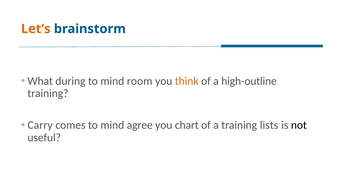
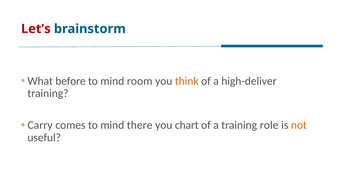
Let’s colour: orange -> red (36, 29)
during: during -> before (71, 81)
high-outline: high-outline -> high-deliver (249, 81)
agree: agree -> there (140, 125)
lists: lists -> role (269, 125)
not colour: black -> orange (299, 125)
